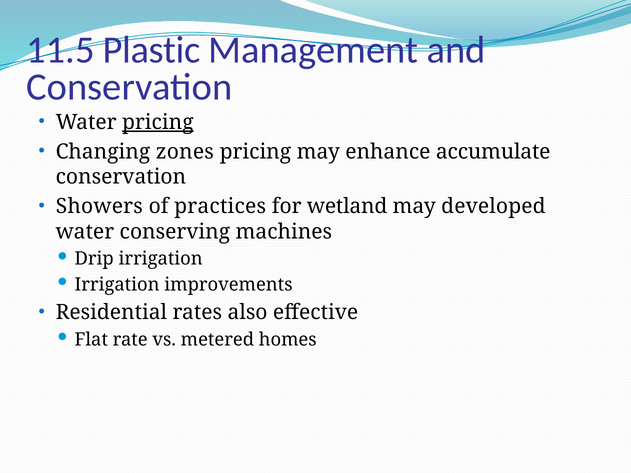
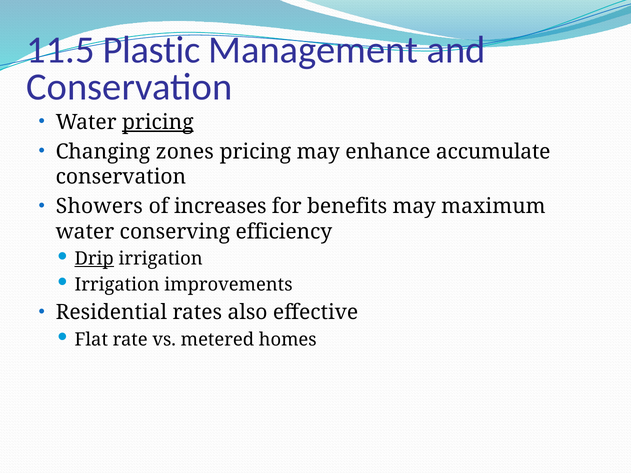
practices: practices -> increases (220, 206)
wetland: wetland -> benefits (347, 206)
developed: developed -> maximum (493, 206)
machines: machines -> efficiency (284, 232)
Drip underline: none -> present (94, 259)
